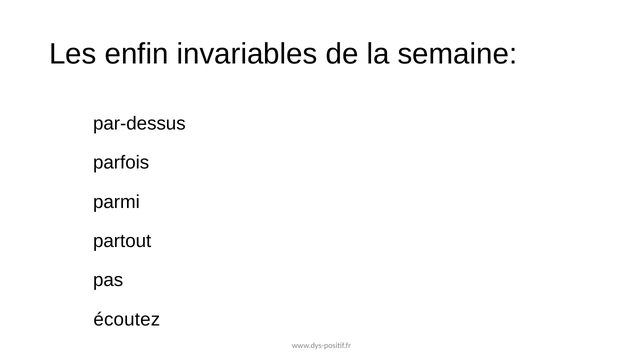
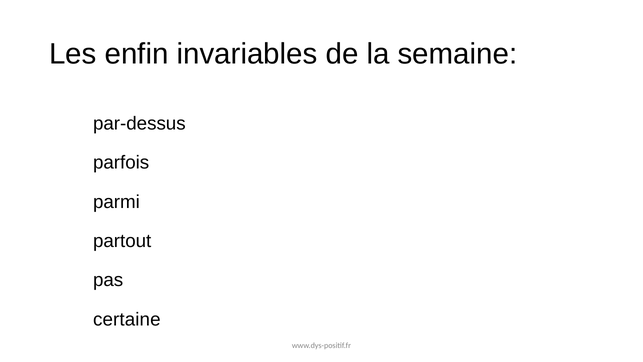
écoutez: écoutez -> certaine (127, 319)
